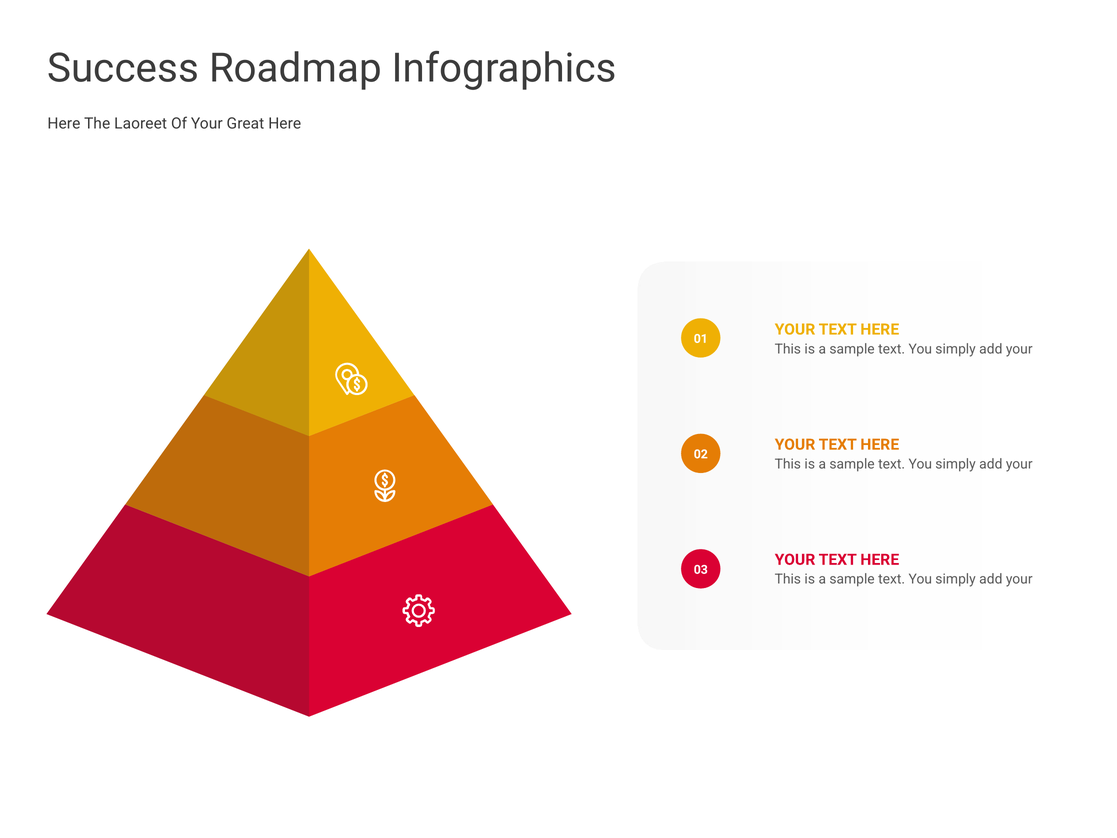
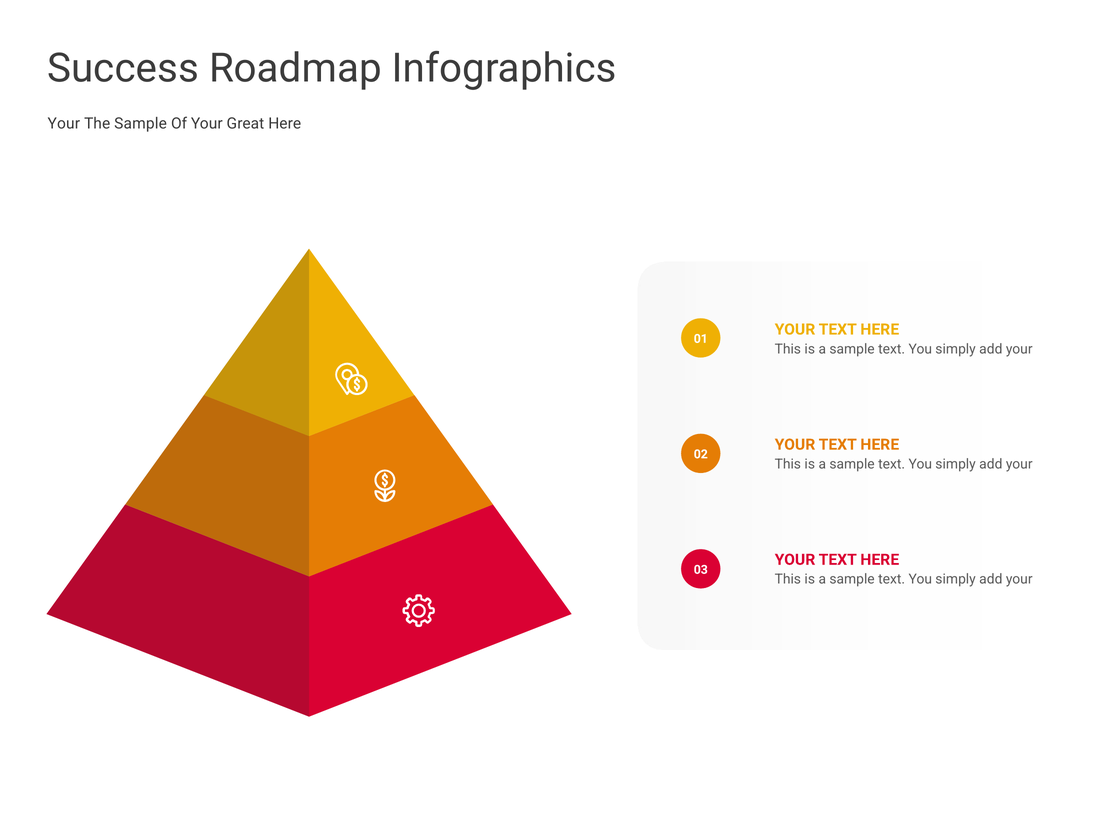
Here: Here -> Your (64, 123)
The Laoreet: Laoreet -> Sample (141, 123)
